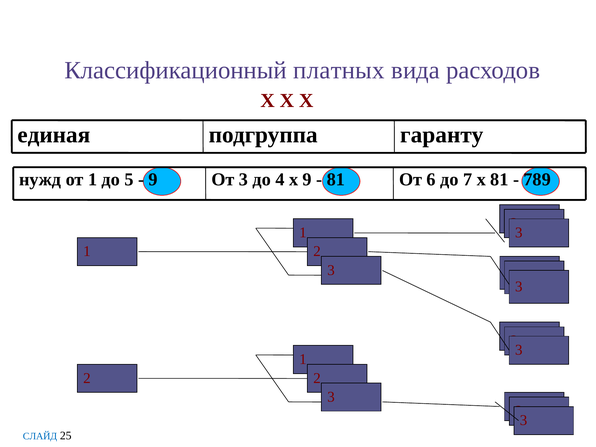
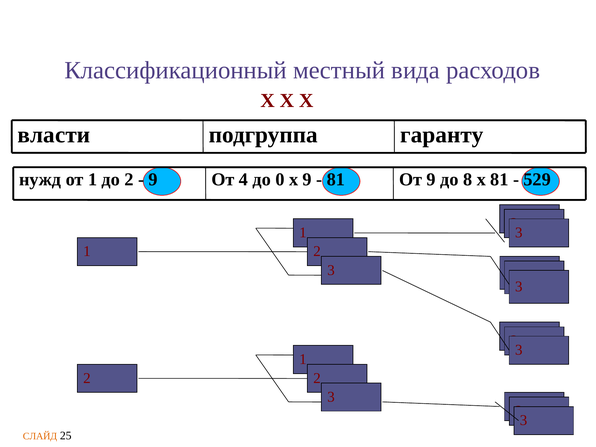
платных: платных -> местный (339, 70)
единая: единая -> власти (54, 135)
до 5: 5 -> 2 (129, 179)
От 3: 3 -> 4 (244, 179)
4: 4 -> 0 (280, 179)
От 6: 6 -> 9 (431, 179)
7: 7 -> 8 (468, 179)
789: 789 -> 529 (537, 179)
СЛАЙД colour: blue -> orange (40, 436)
